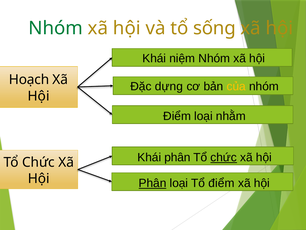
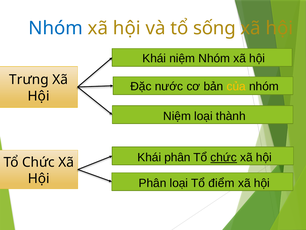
Nhóm colour: green -> blue (56, 28)
Hoạch: Hoạch -> Trưng (29, 80)
dựng: dựng -> nước (169, 86)
Điểm: Điểm -> Niệm (177, 116)
nhằm: nhằm -> thành (231, 116)
Phân underline: present -> none (153, 183)
